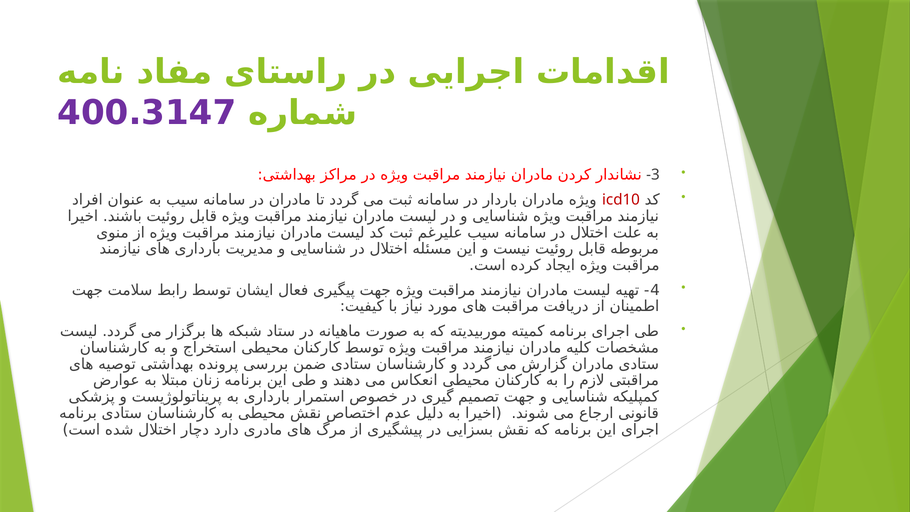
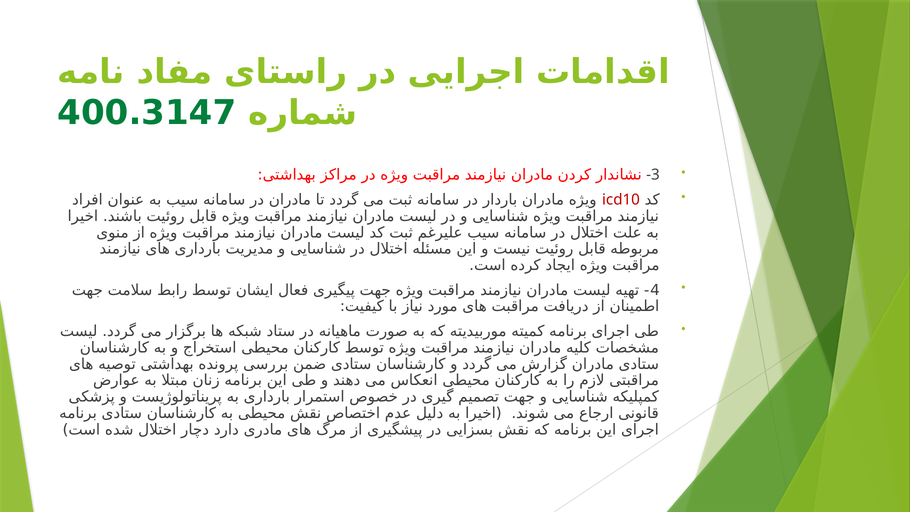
400.3147 colour: purple -> green (147, 113)
